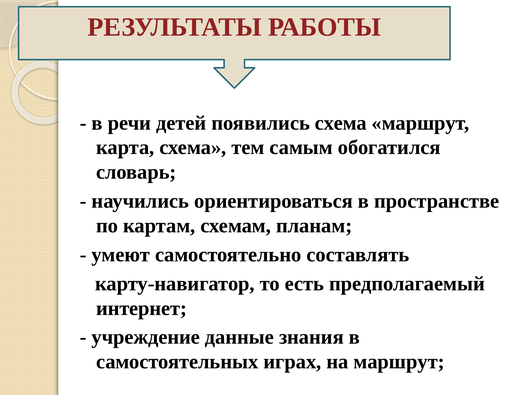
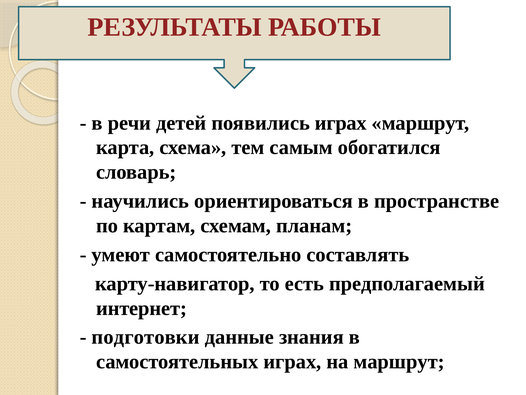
появились схема: схема -> играх (341, 123)
учреждение: учреждение -> подготовки (146, 337)
